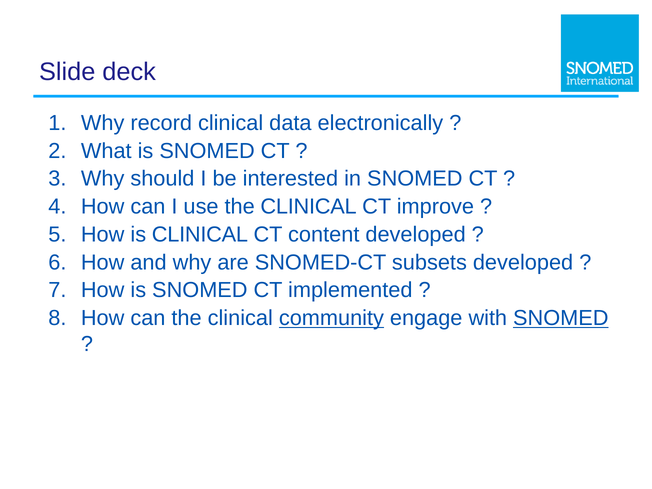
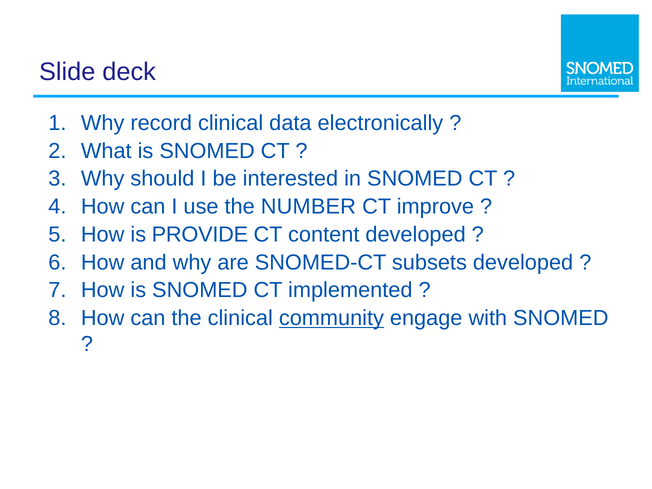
use the CLINICAL: CLINICAL -> NUMBER (308, 207)
is CLINICAL: CLINICAL -> PROVIDE (200, 234)
SNOMED underline: present -> none (561, 318)
